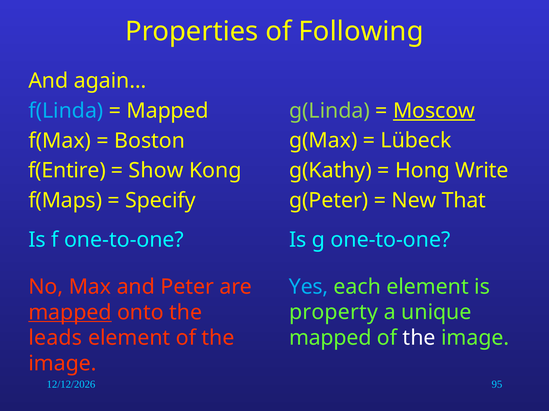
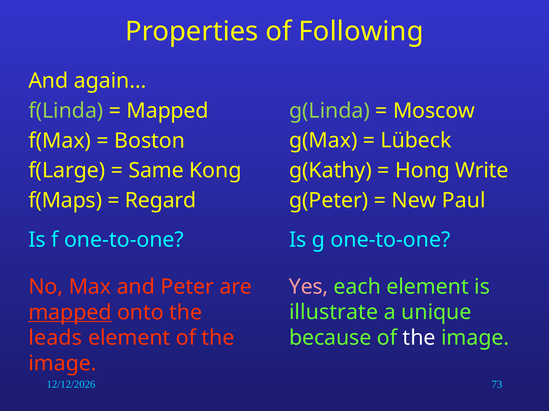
Moscow underline: present -> none (434, 111)
f(Linda colour: light blue -> light green (66, 111)
f(Entire: f(Entire -> f(Large (67, 171)
Show: Show -> Same (156, 171)
That: That -> Paul (464, 201)
Specify: Specify -> Regard (161, 201)
Yes colour: light blue -> pink (309, 287)
property: property -> illustrate (334, 313)
mapped: mapped -> because (330, 338)
95: 95 -> 73 (497, 385)
